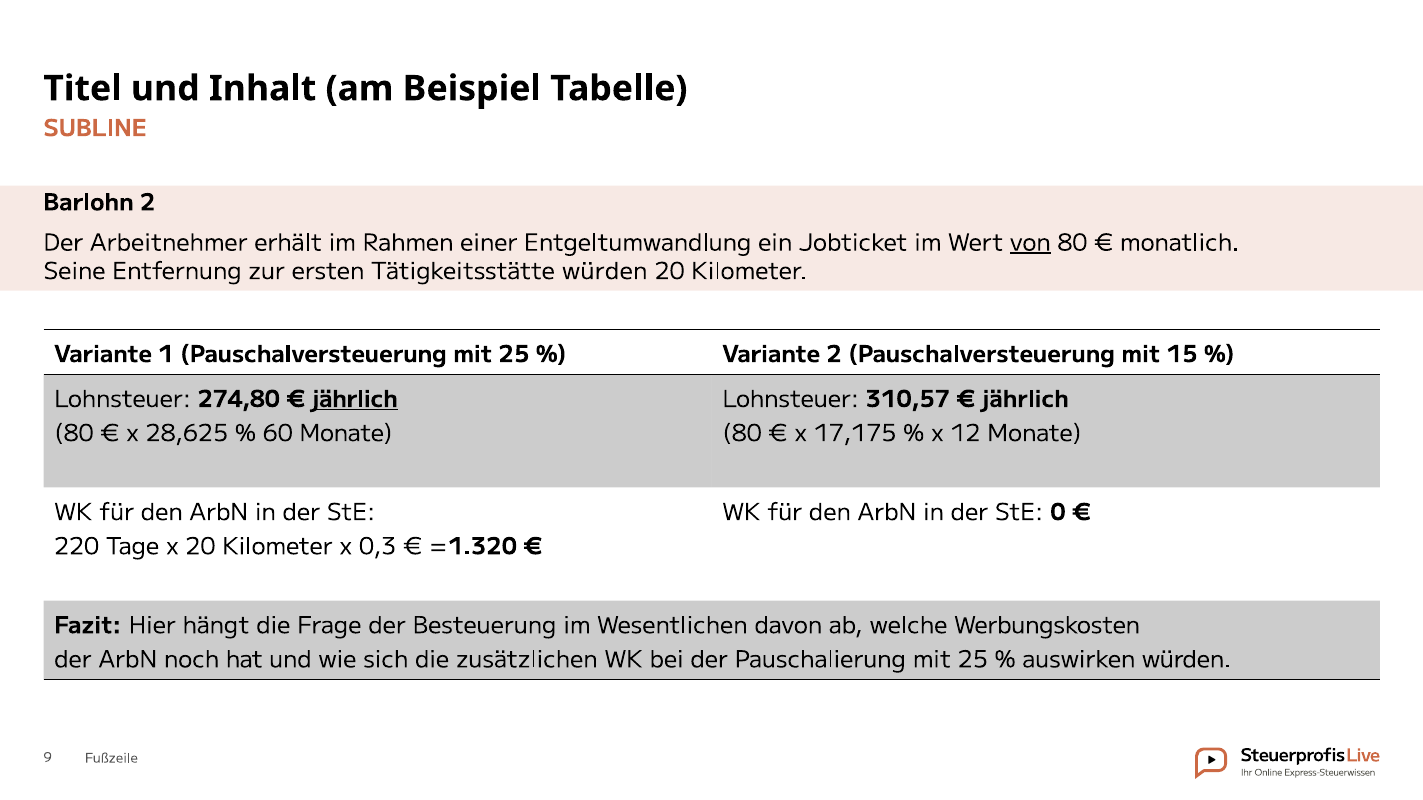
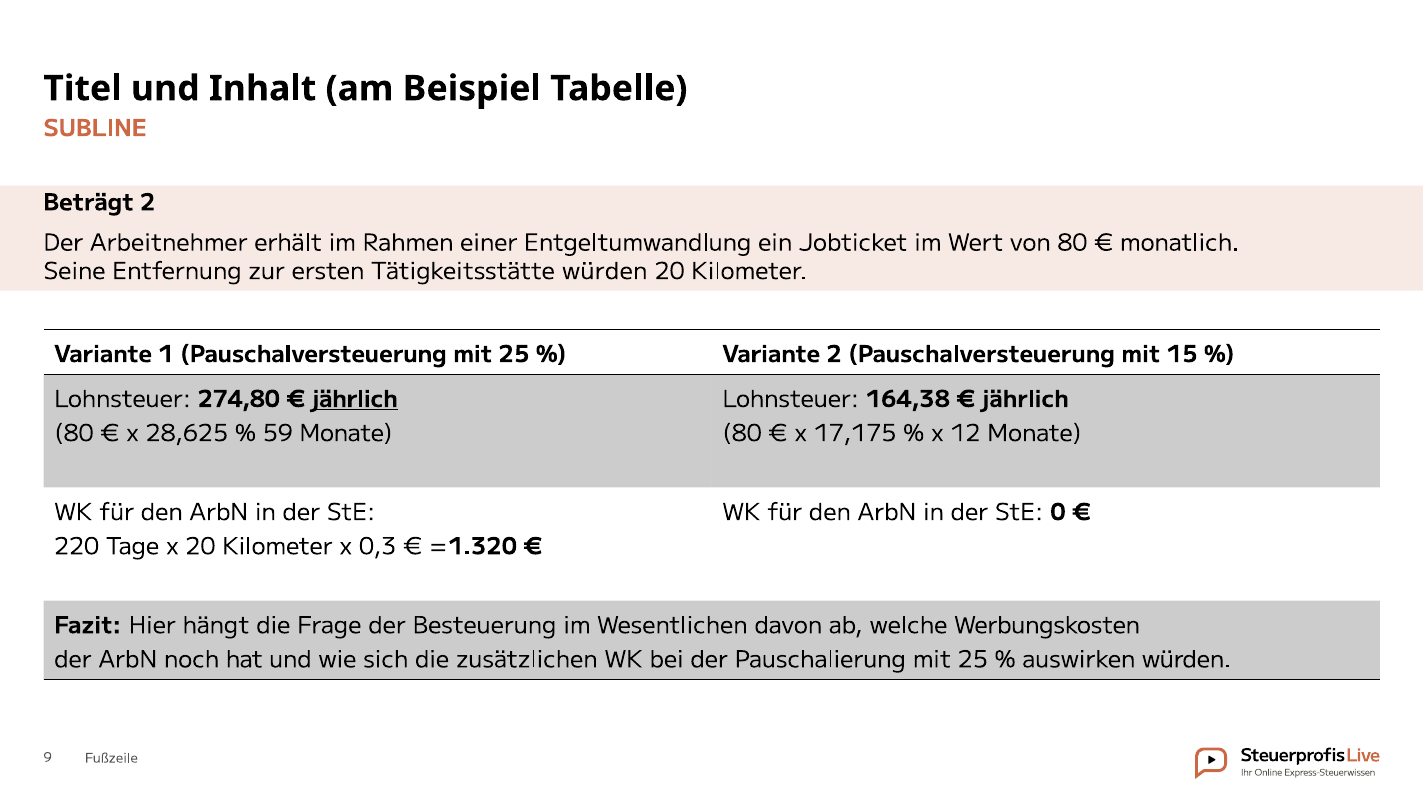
Barlohn: Barlohn -> Beträgt (89, 203)
von underline: present -> none (1030, 243)
310,57: 310,57 -> 164,38 (908, 399)
60: 60 -> 59 (278, 434)
